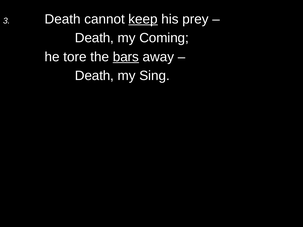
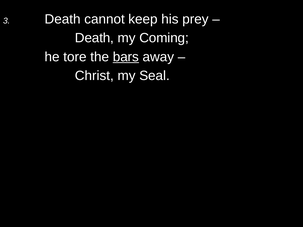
keep underline: present -> none (143, 19)
Death: Death -> Christ (94, 76)
Sing: Sing -> Seal (155, 76)
